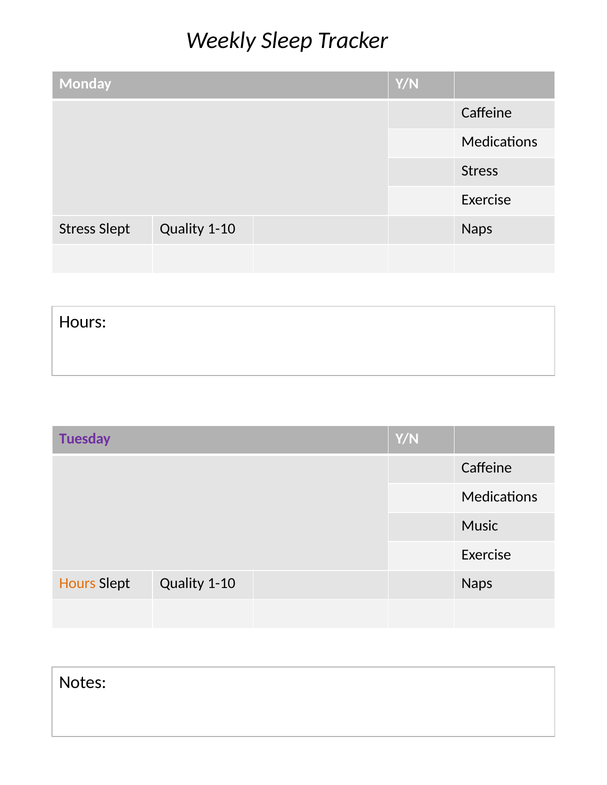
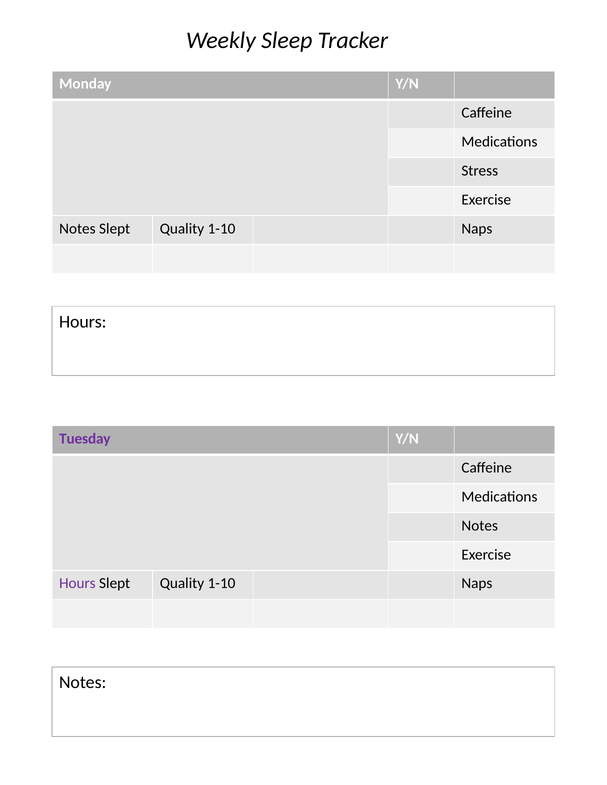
Stress: Stress -> Notes (77, 229)
Music: Music -> Notes (480, 526)
Hours colour: orange -> purple (77, 584)
